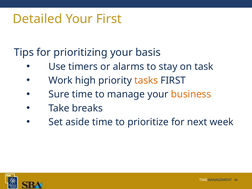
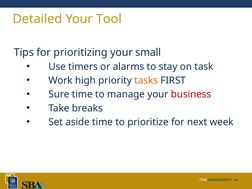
Your First: First -> Tool (109, 19)
basis: basis -> small (148, 52)
business colour: orange -> red (191, 94)
